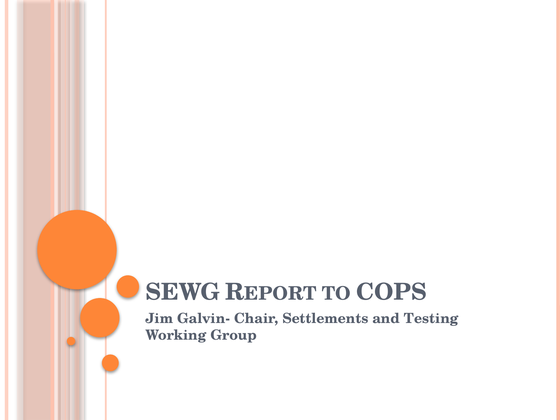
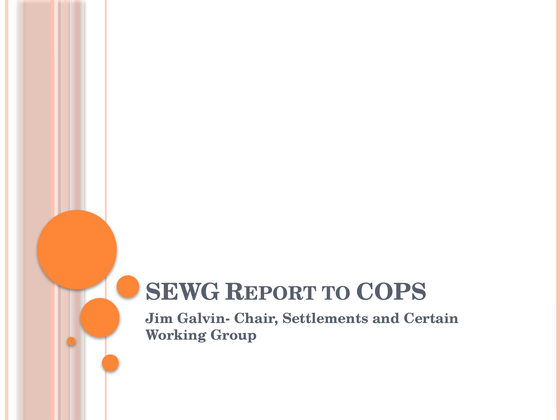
Testing: Testing -> Certain (431, 319)
